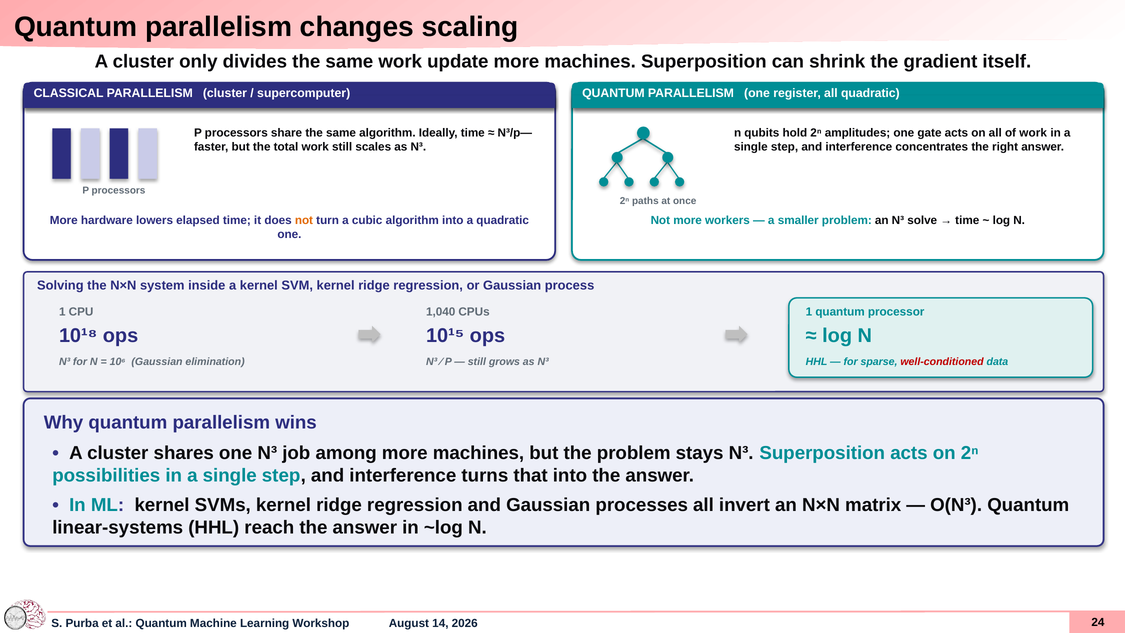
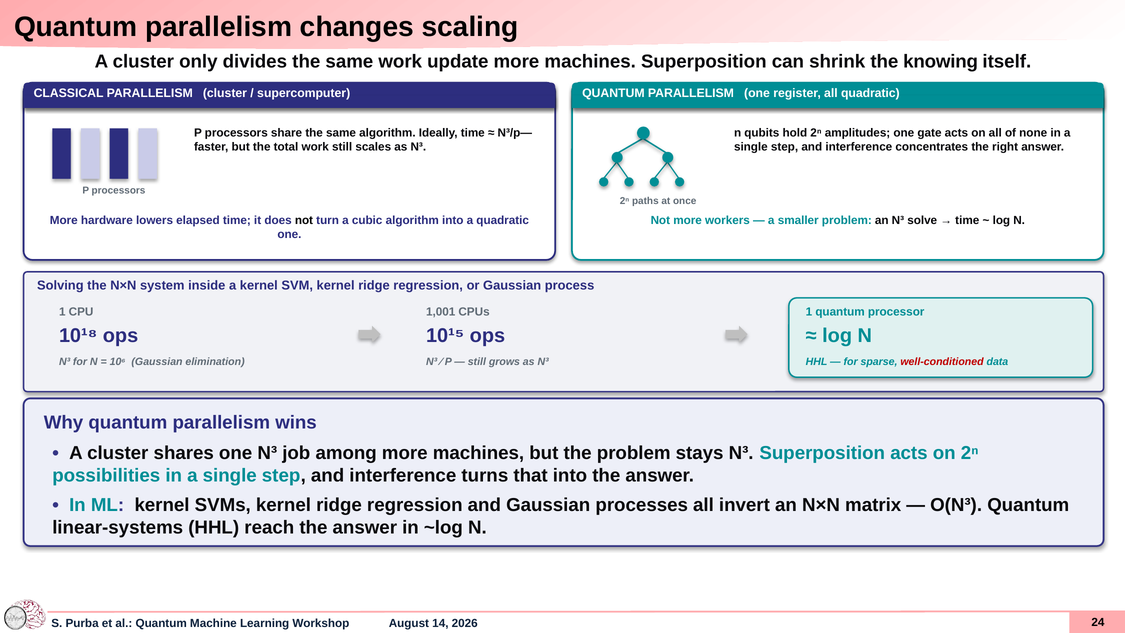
gradient: gradient -> knowing (941, 61)
of work: work -> none (1033, 133)
not colour: orange -> black (304, 220)
1,040: 1,040 -> 1,001 (441, 312)
